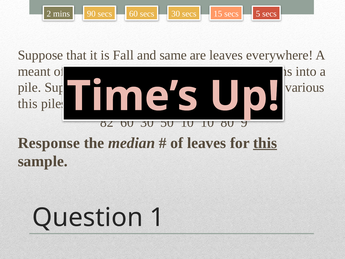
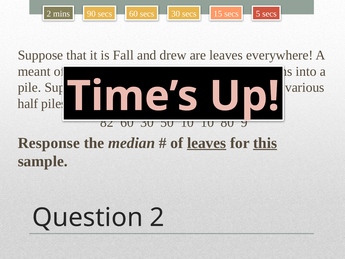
same: same -> drew (173, 55)
this: this -> half (28, 104)
leaves underline: none -> present (207, 143)
Question 1: 1 -> 2 (157, 217)
